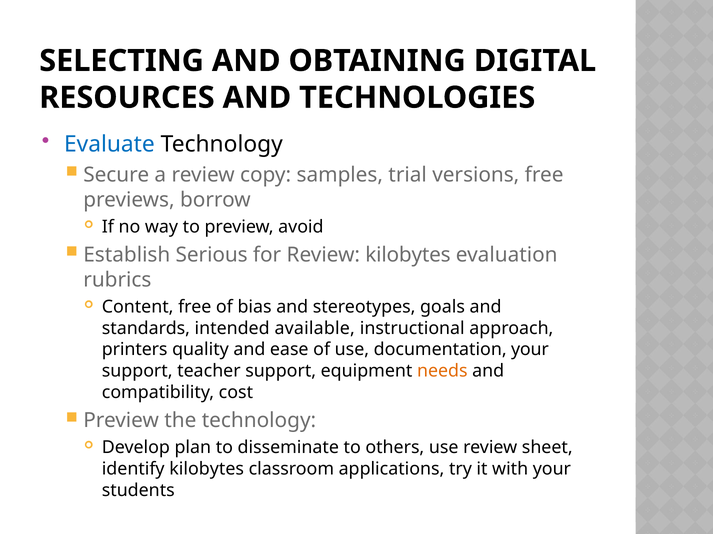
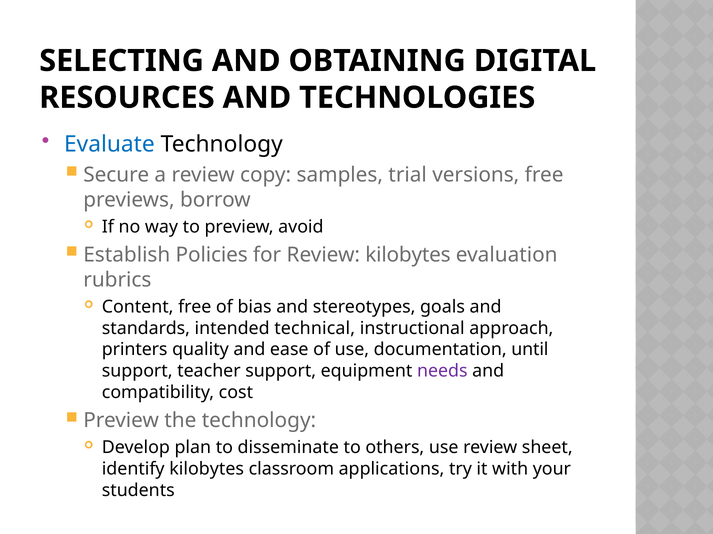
Serious: Serious -> Policies (212, 255)
available: available -> technical (315, 329)
documentation your: your -> until (530, 350)
needs colour: orange -> purple (442, 371)
